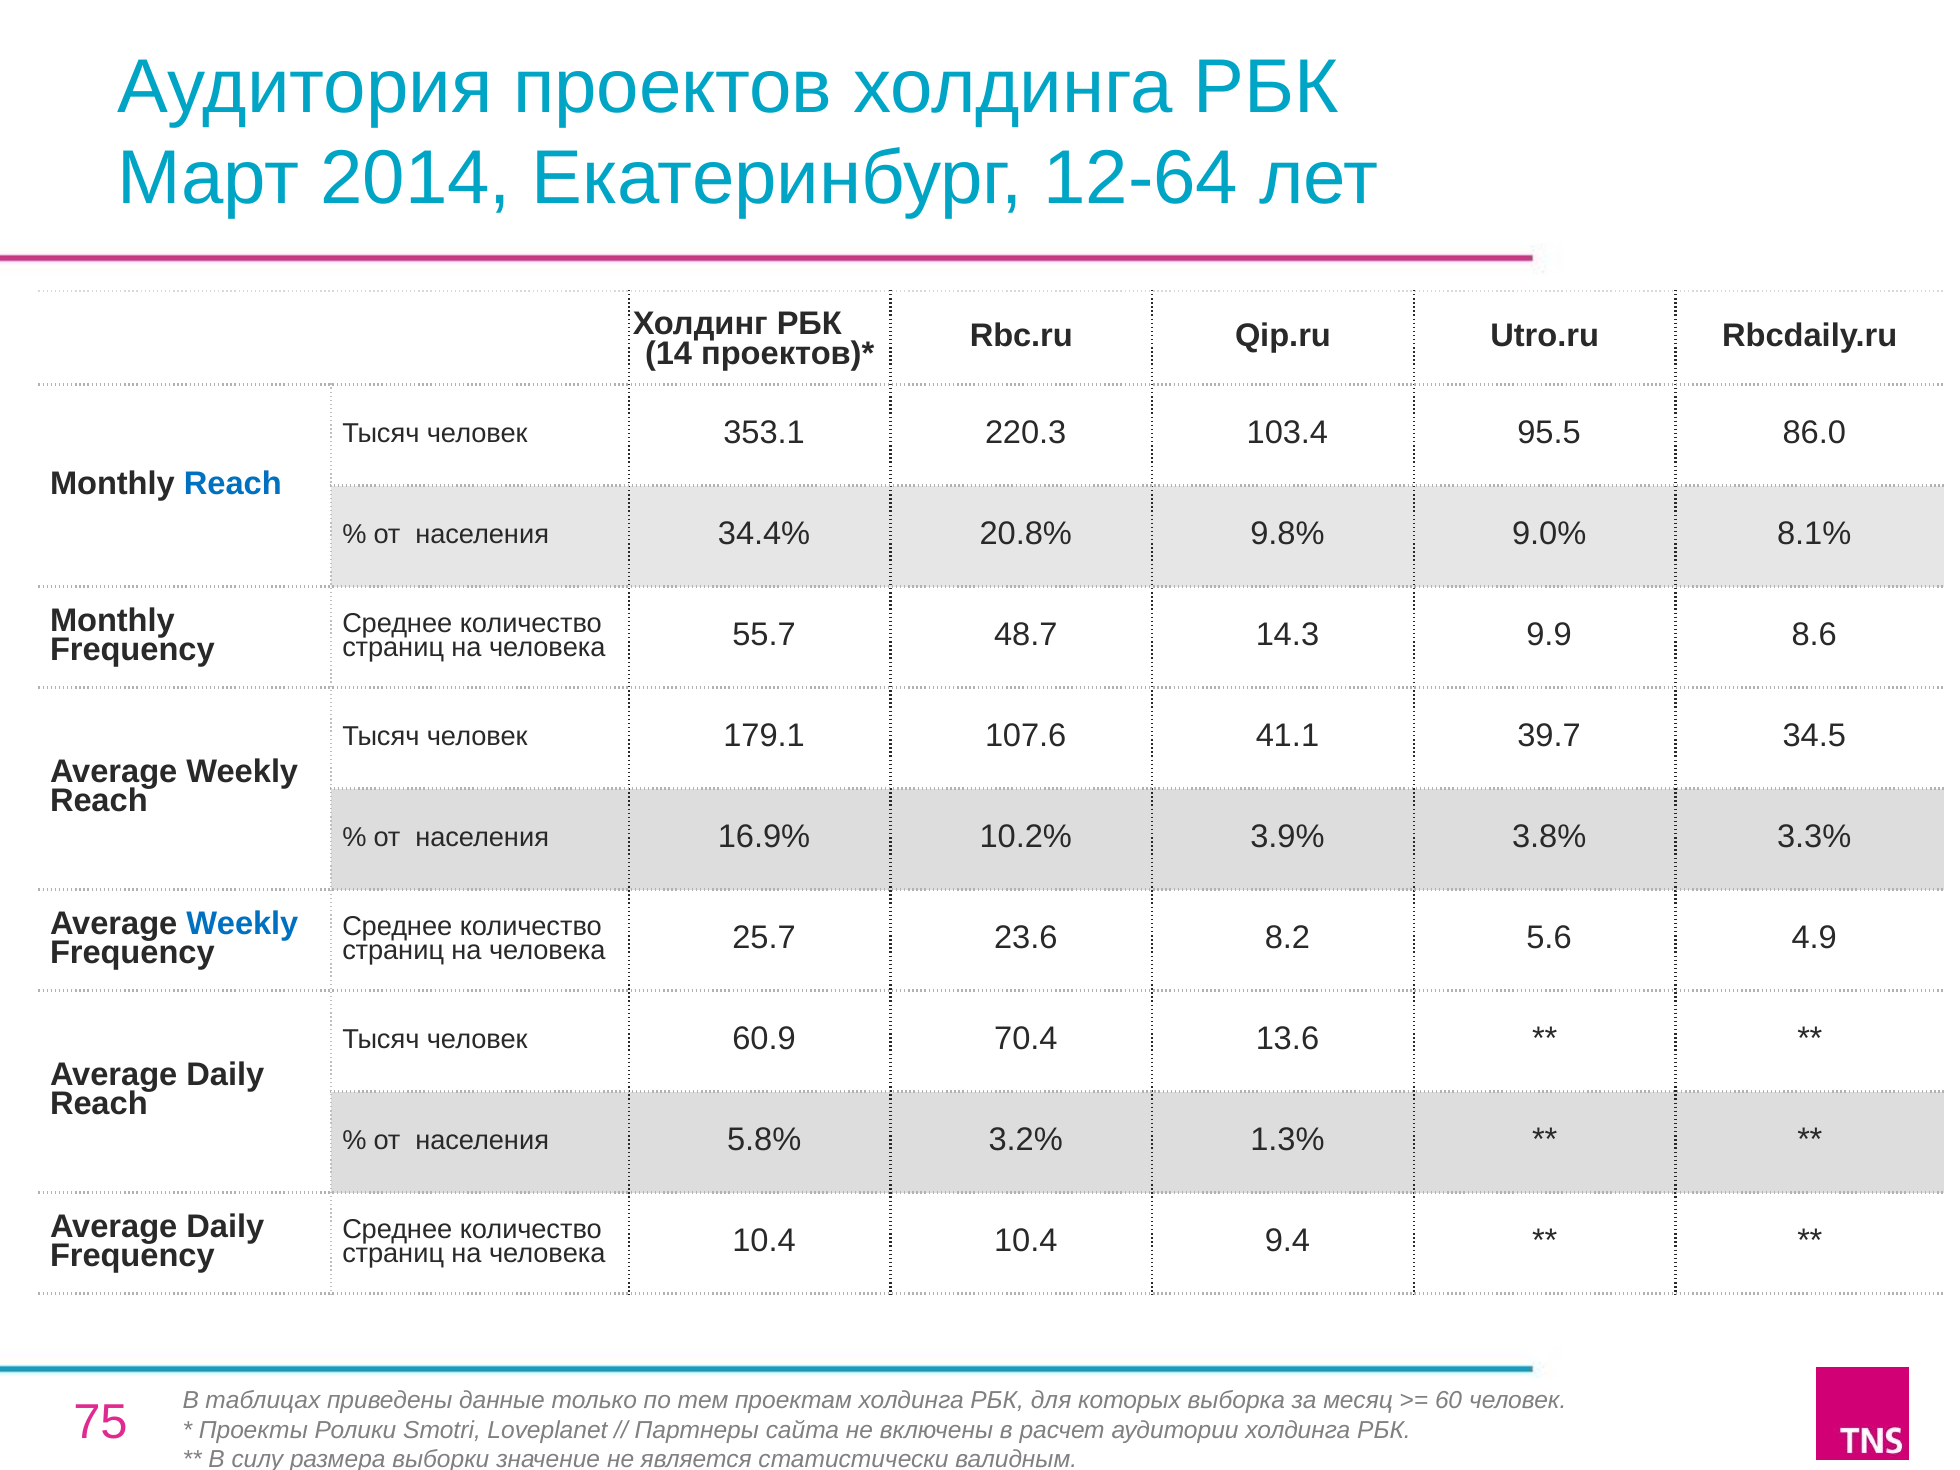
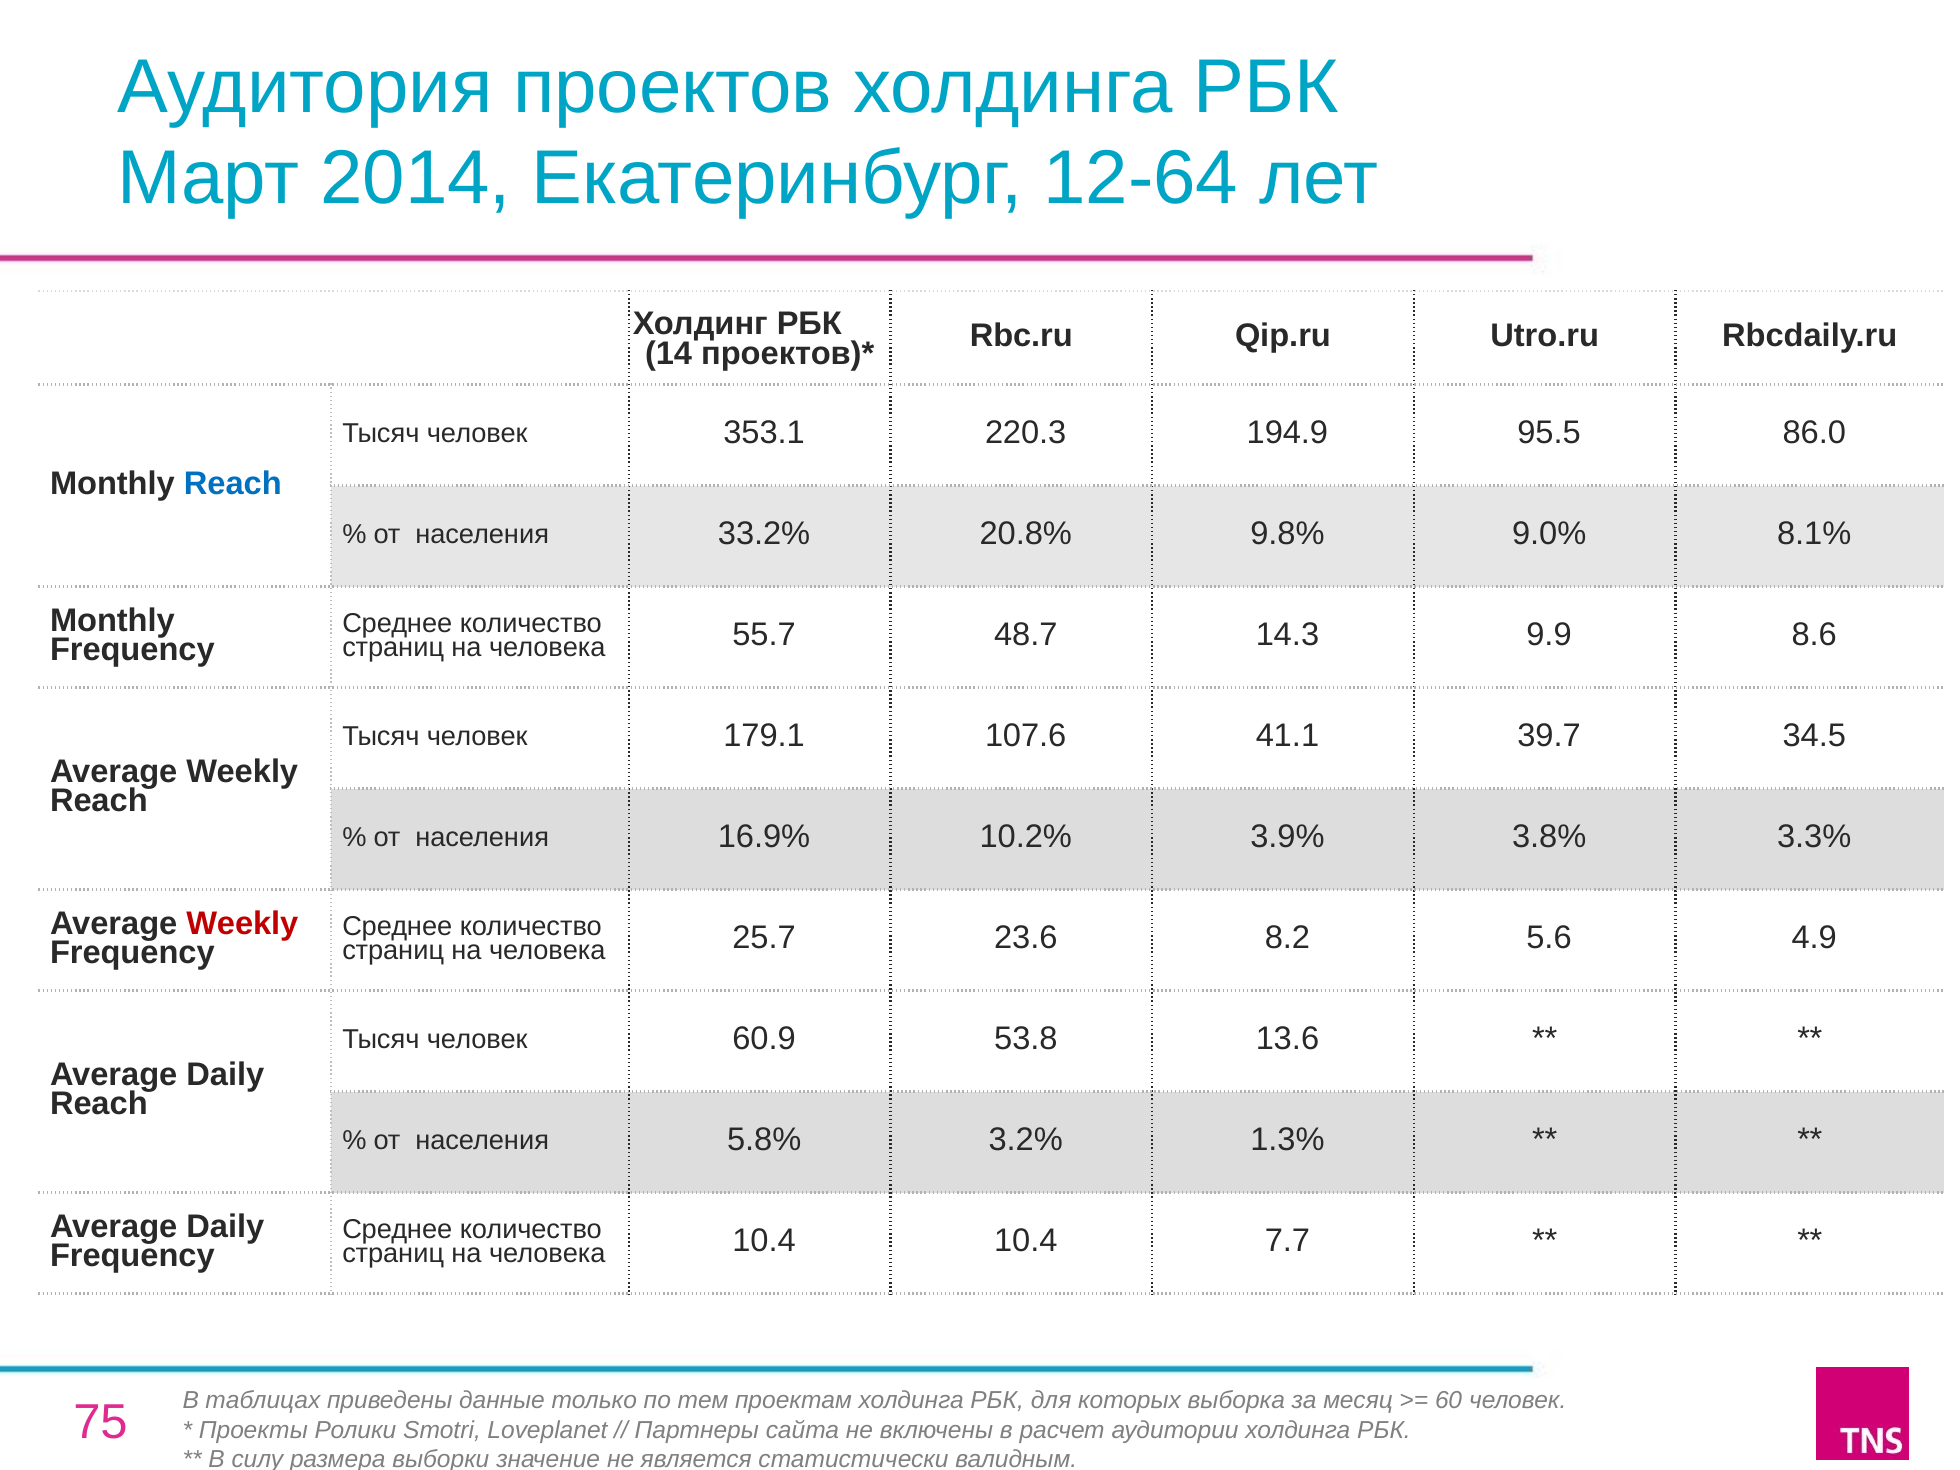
103.4: 103.4 -> 194.9 (1287, 433)
34.4%: 34.4% -> 33.2% (764, 534)
Weekly colour: blue -> red (242, 923)
70.4: 70.4 -> 53.8 (1026, 1039)
9.4: 9.4 -> 7.7 (1287, 1241)
